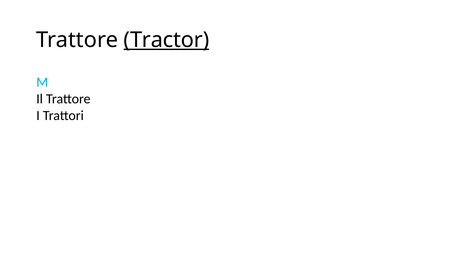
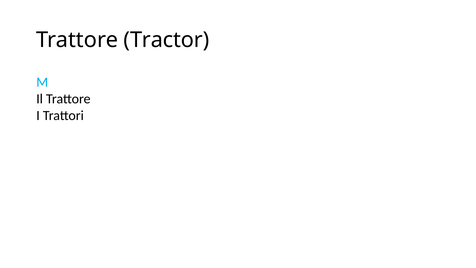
Tractor underline: present -> none (166, 40)
